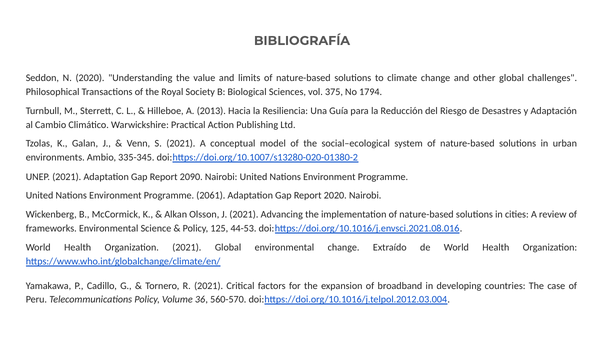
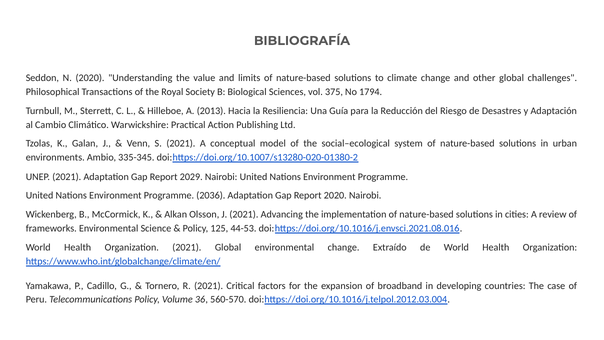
2090: 2090 -> 2029 (191, 177)
2061: 2061 -> 2036 (211, 196)
